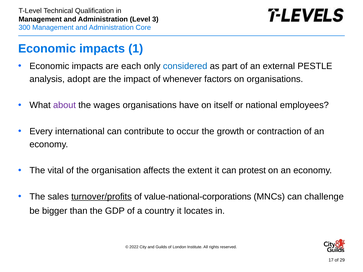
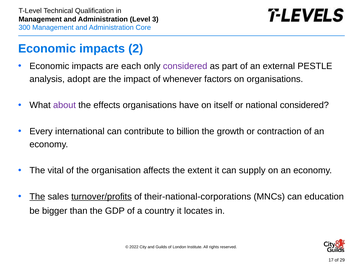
1: 1 -> 2 (136, 49)
considered colour: blue -> purple (185, 66)
wages: wages -> effects (107, 105)
national employees: employees -> considered (304, 105)
occur: occur -> billion (188, 131)
protest: protest -> supply (252, 171)
The underline: none -> present (37, 197)
value-national-corporations: value-national-corporations -> their-national-corporations (198, 197)
challenge: challenge -> education (324, 197)
